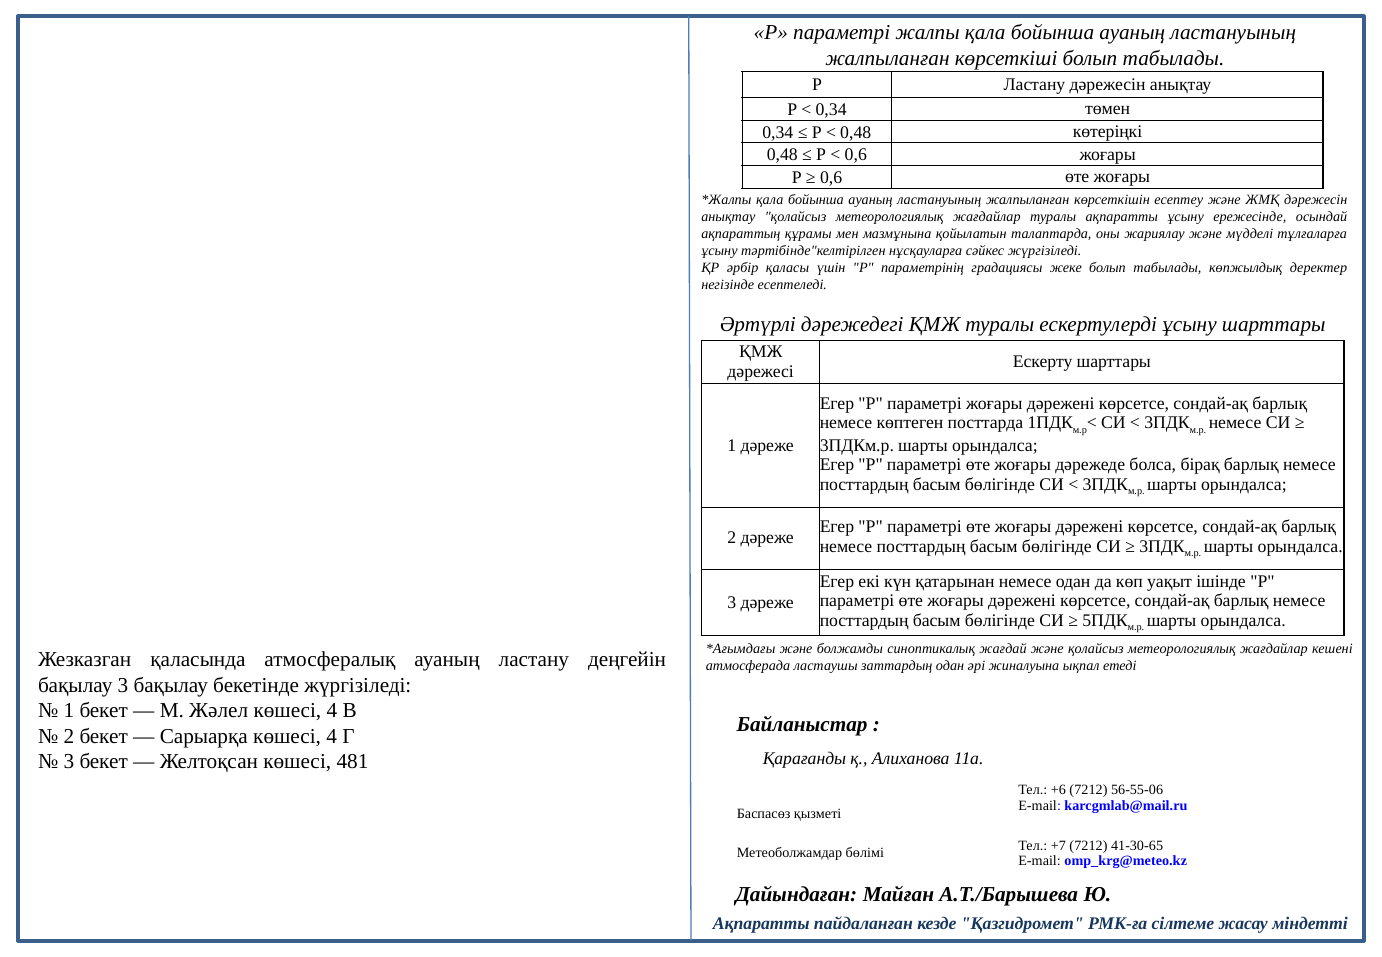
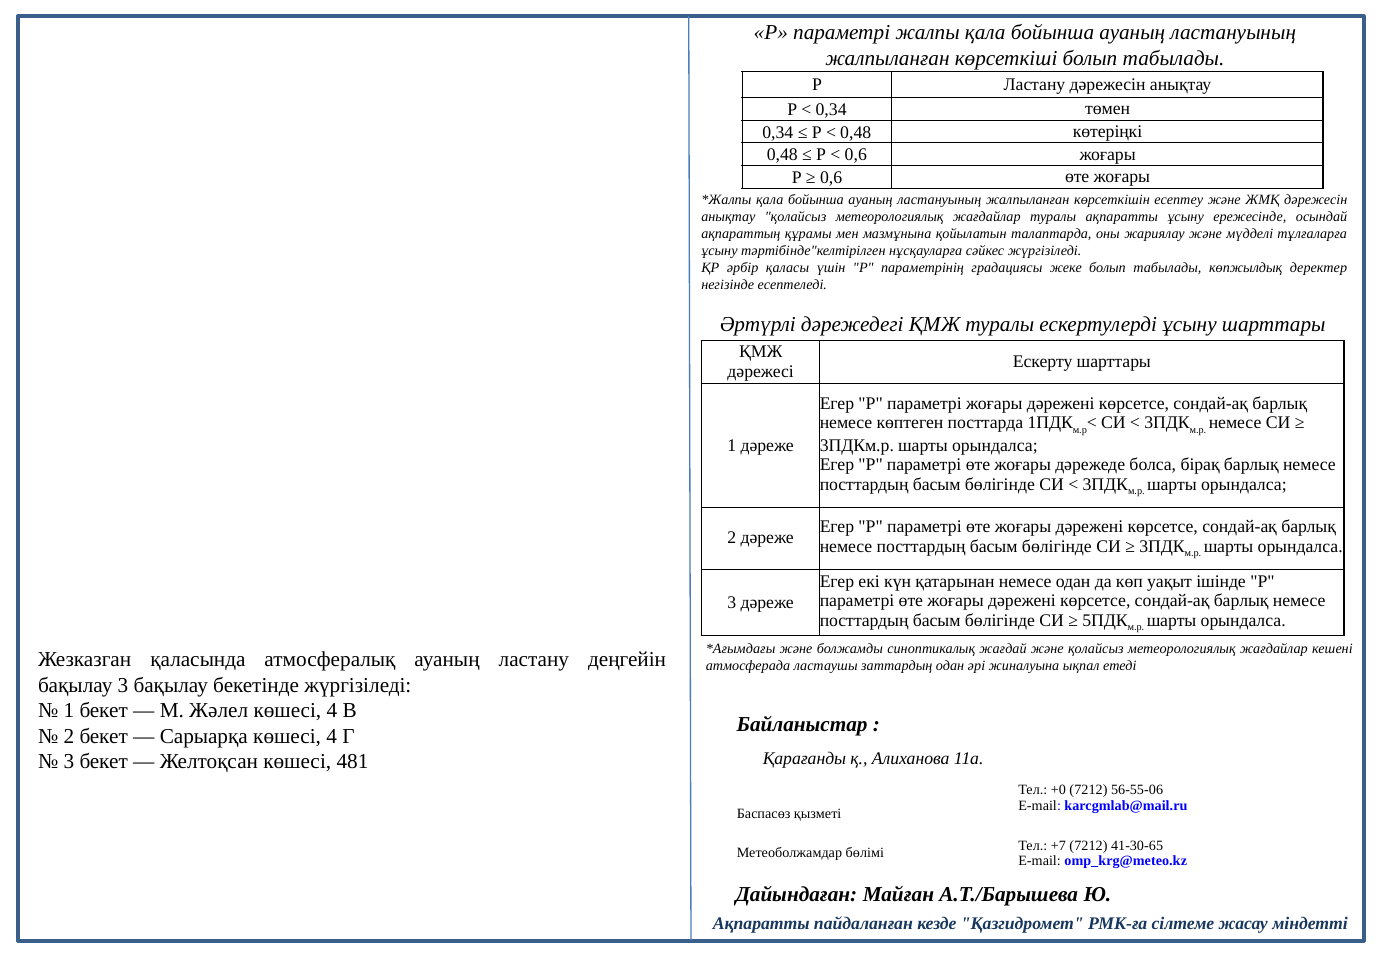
+6: +6 -> +0 (1058, 790)
